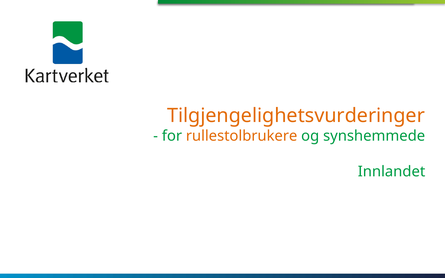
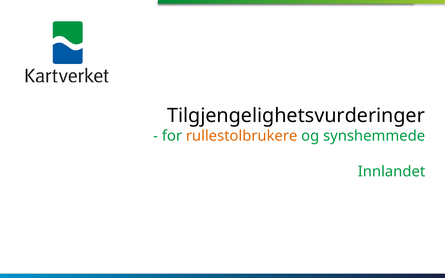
Tilgjengelighetsvurderinger colour: orange -> black (296, 116)
